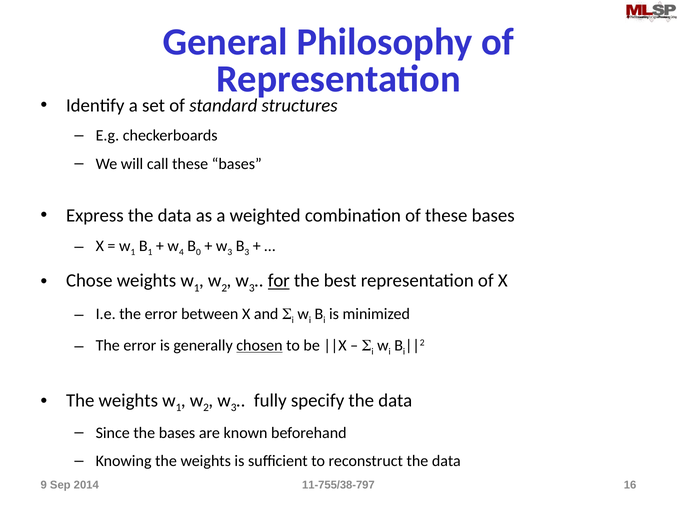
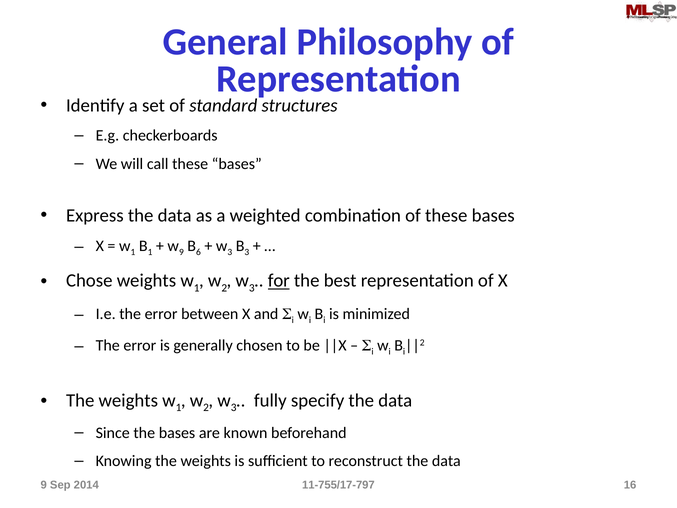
4: 4 -> 9 (181, 252)
0: 0 -> 6 (198, 252)
chosen underline: present -> none (259, 345)
11-755/38-797: 11-755/38-797 -> 11-755/17-797 (338, 485)
